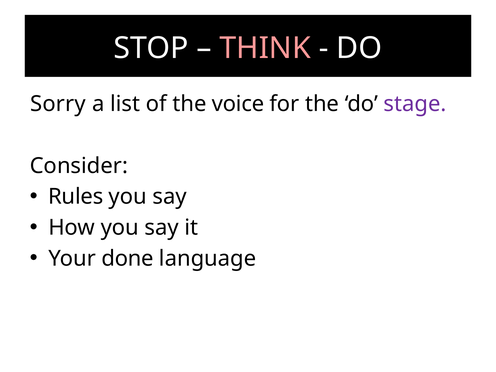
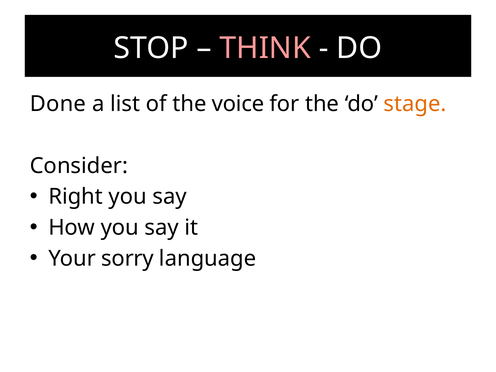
Sorry: Sorry -> Done (58, 104)
stage colour: purple -> orange (415, 104)
Rules: Rules -> Right (76, 197)
done: done -> sorry (128, 258)
